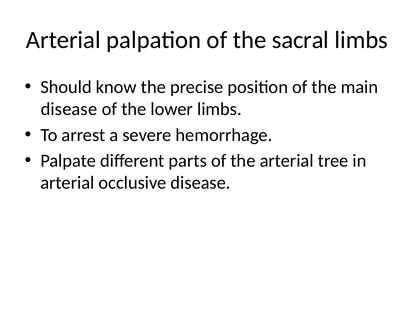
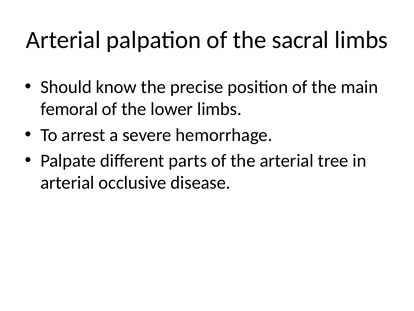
disease: disease -> femoral (69, 109)
